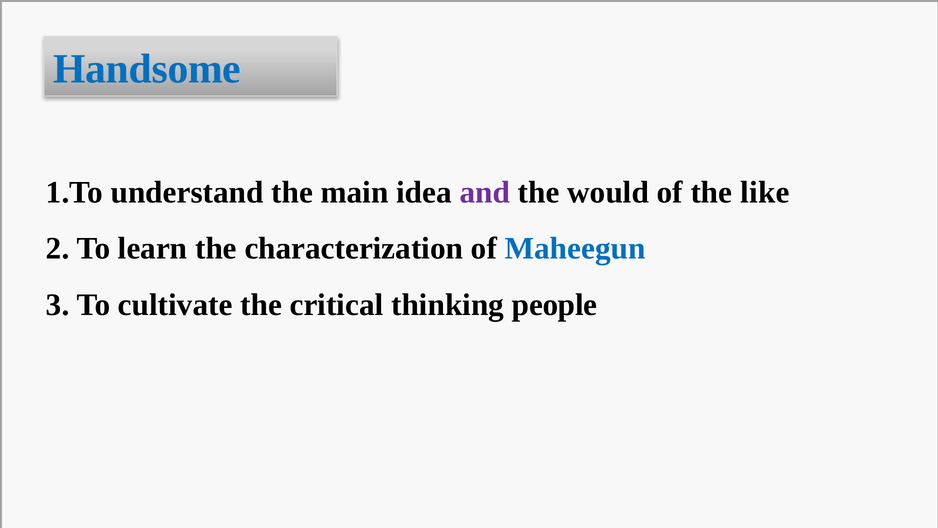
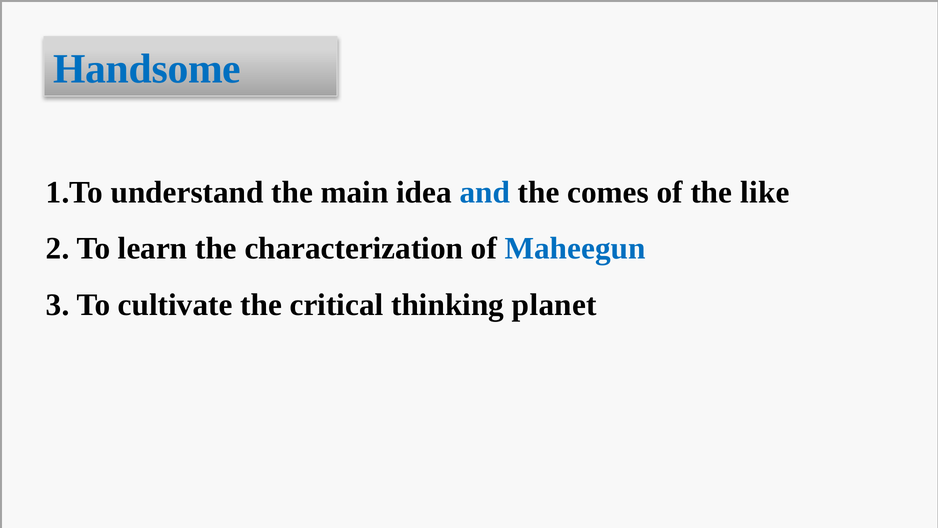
and colour: purple -> blue (485, 192)
would: would -> comes (608, 192)
people: people -> planet (554, 305)
